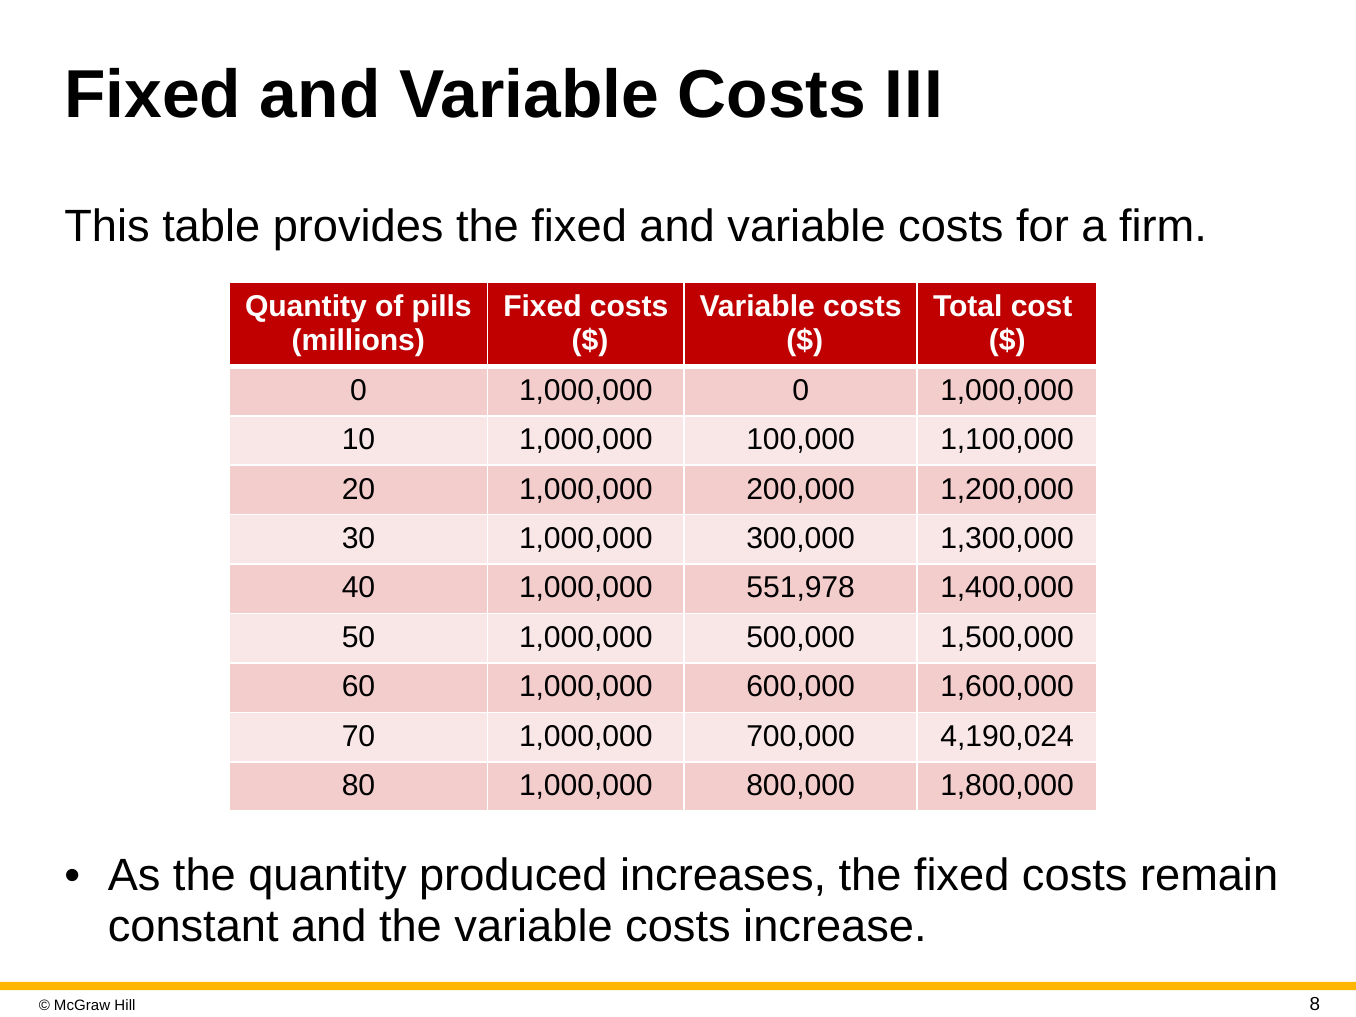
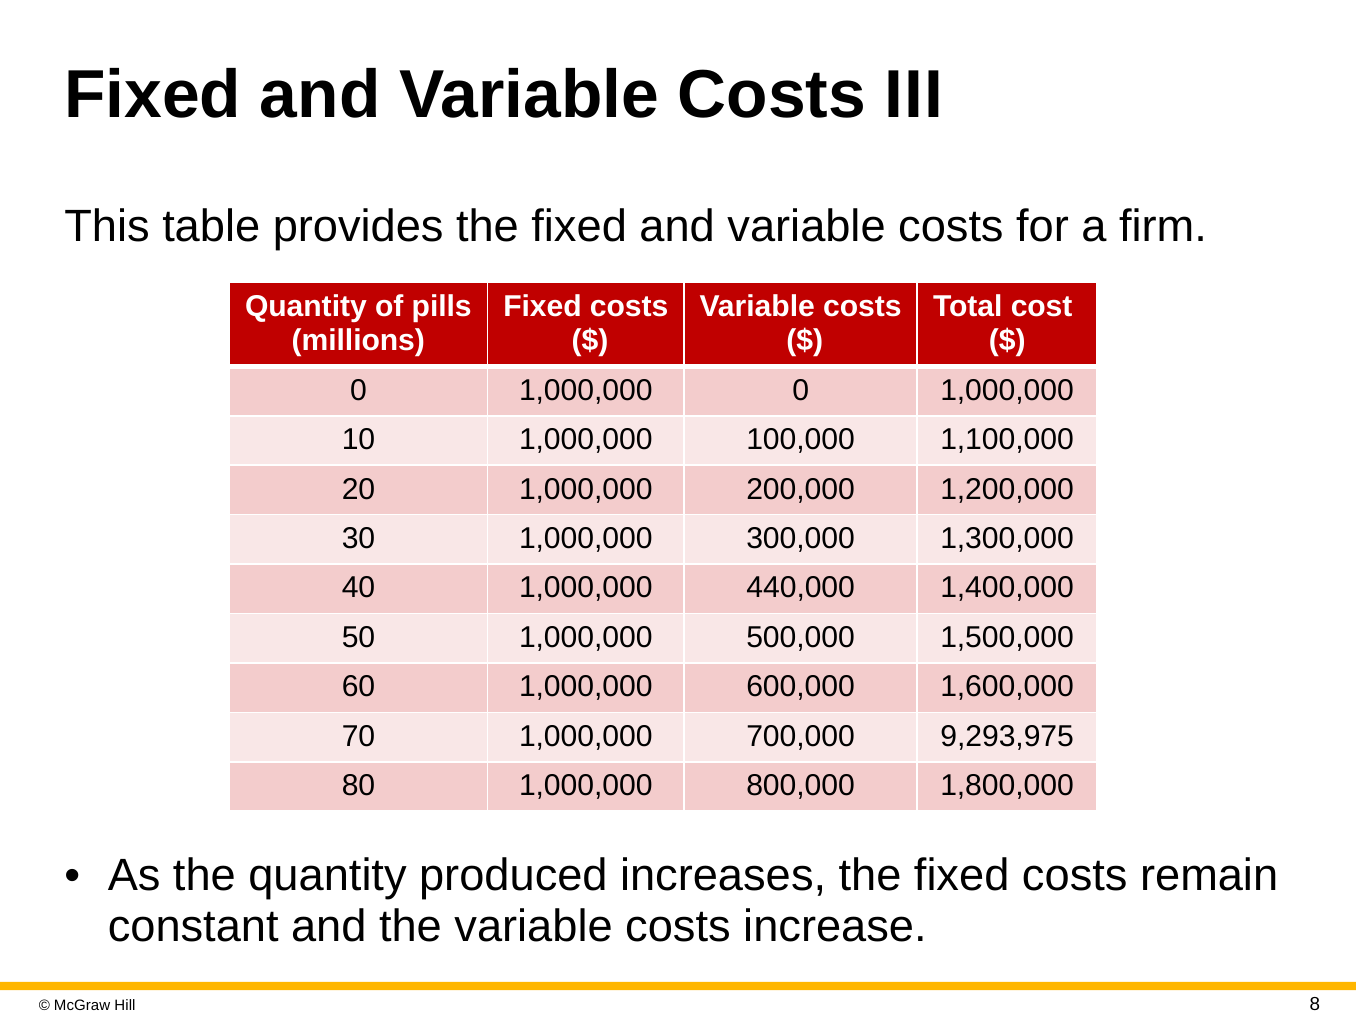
551,978: 551,978 -> 440,000 (801, 588)
4,190,024: 4,190,024 -> 9,293,975 (1007, 736)
